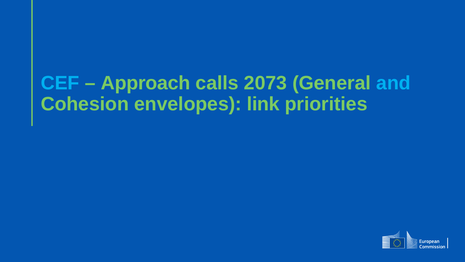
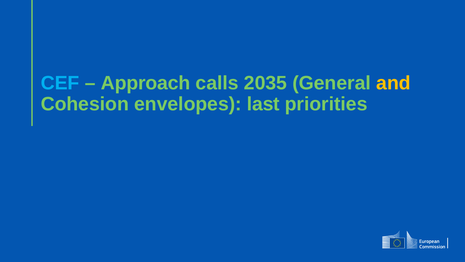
2073: 2073 -> 2035 (265, 83)
and colour: light blue -> yellow (393, 83)
link: link -> last (263, 104)
